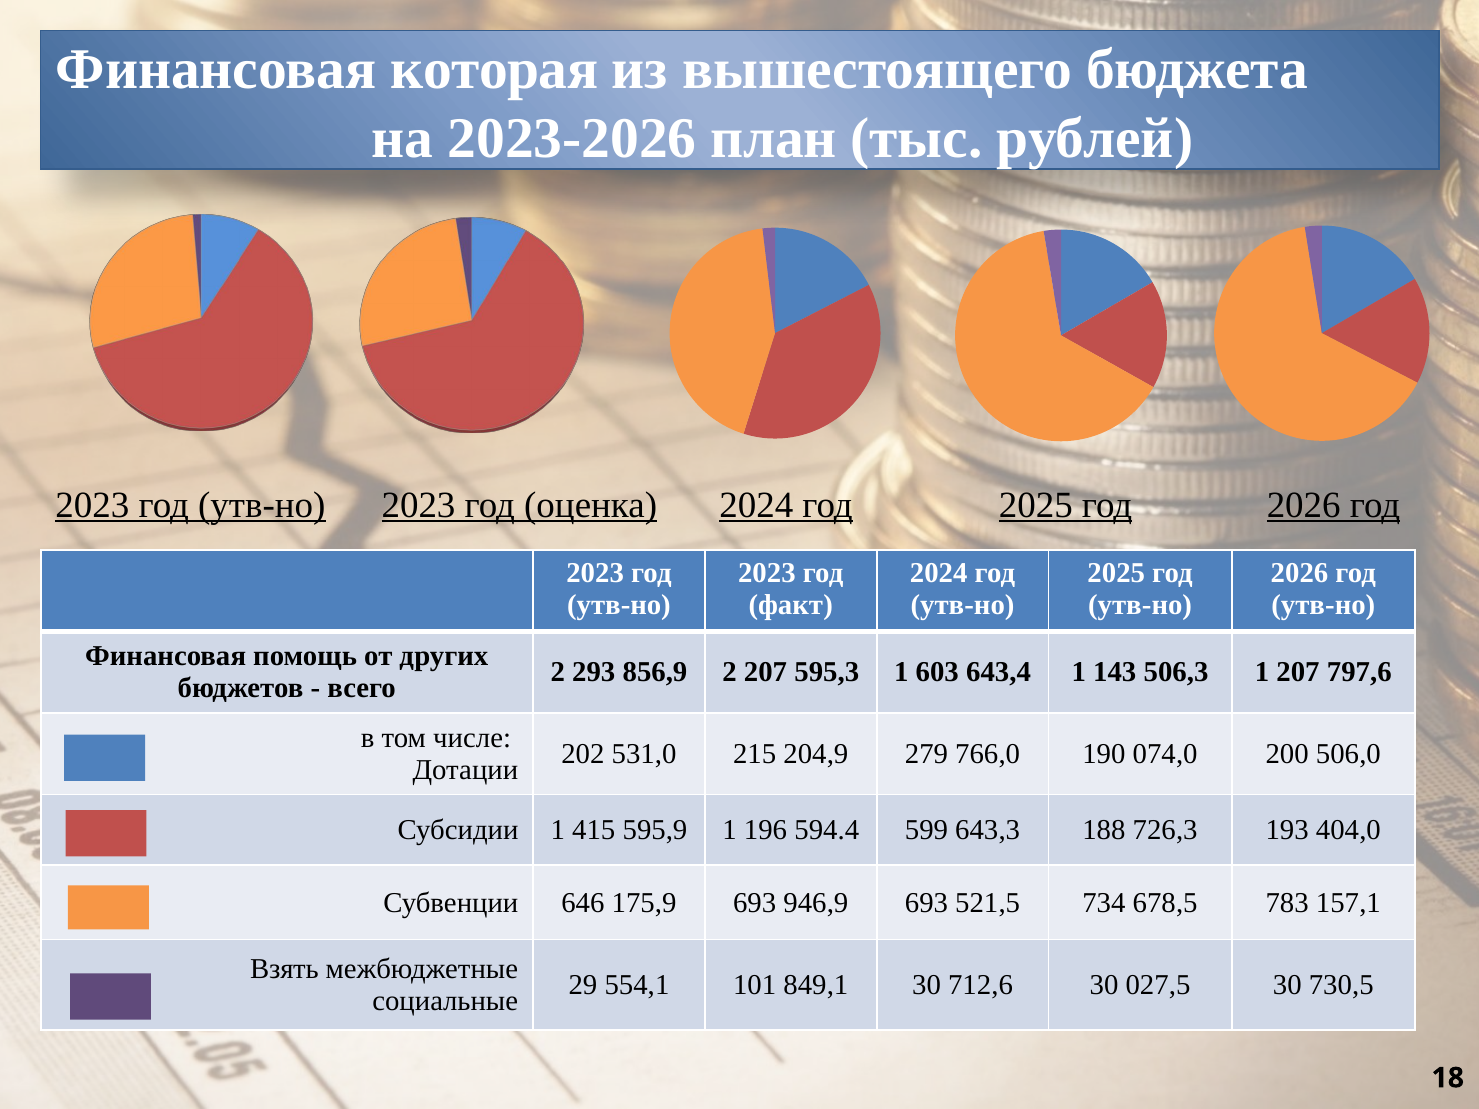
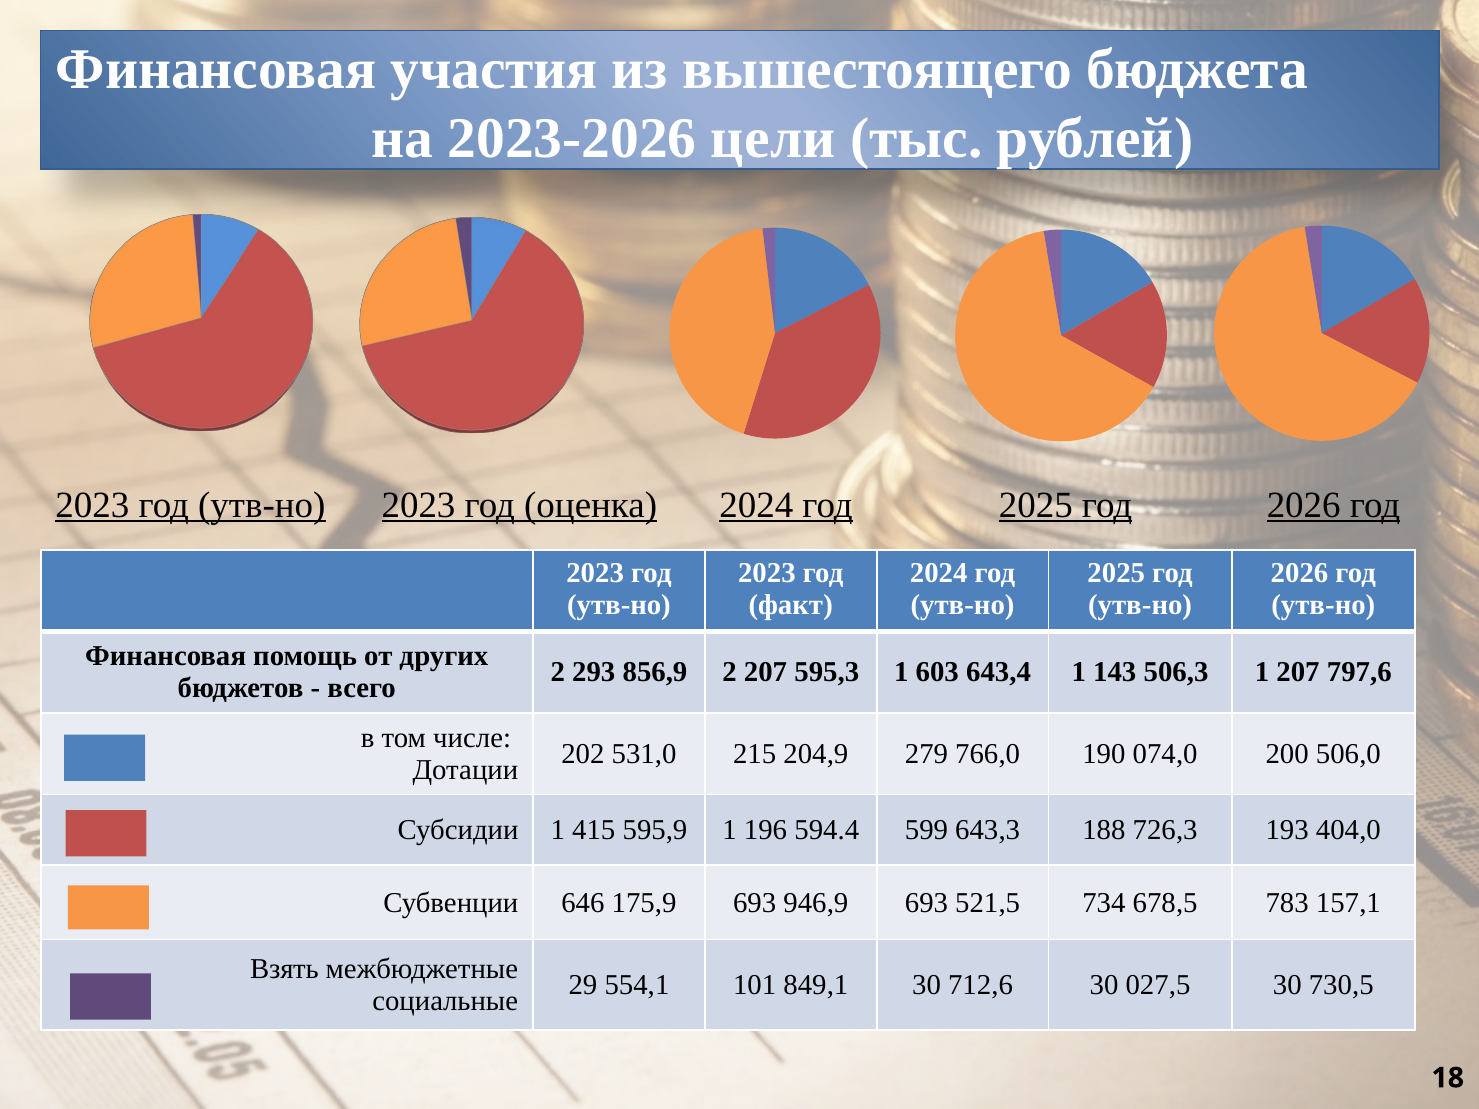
которая: которая -> участия (494, 69)
план: план -> цели (773, 138)
